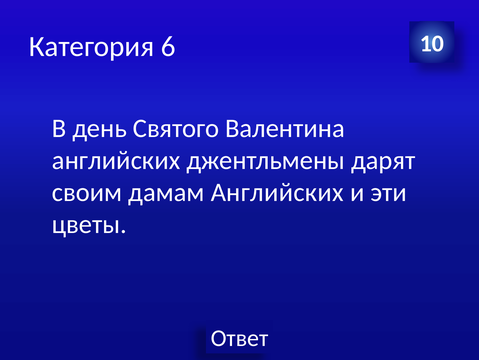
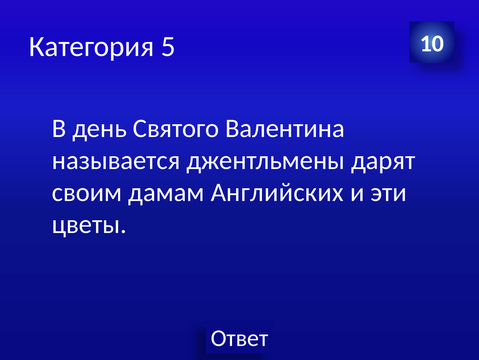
6: 6 -> 5 (168, 46)
английских: английских -> называется (116, 160)
